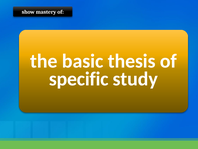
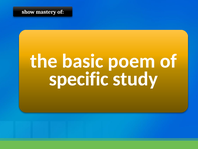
thesis: thesis -> poem (132, 61)
